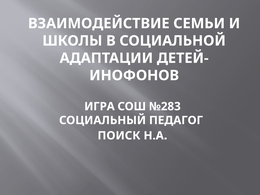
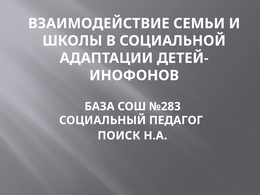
ИГРА: ИГРА -> БАЗА (99, 106)
